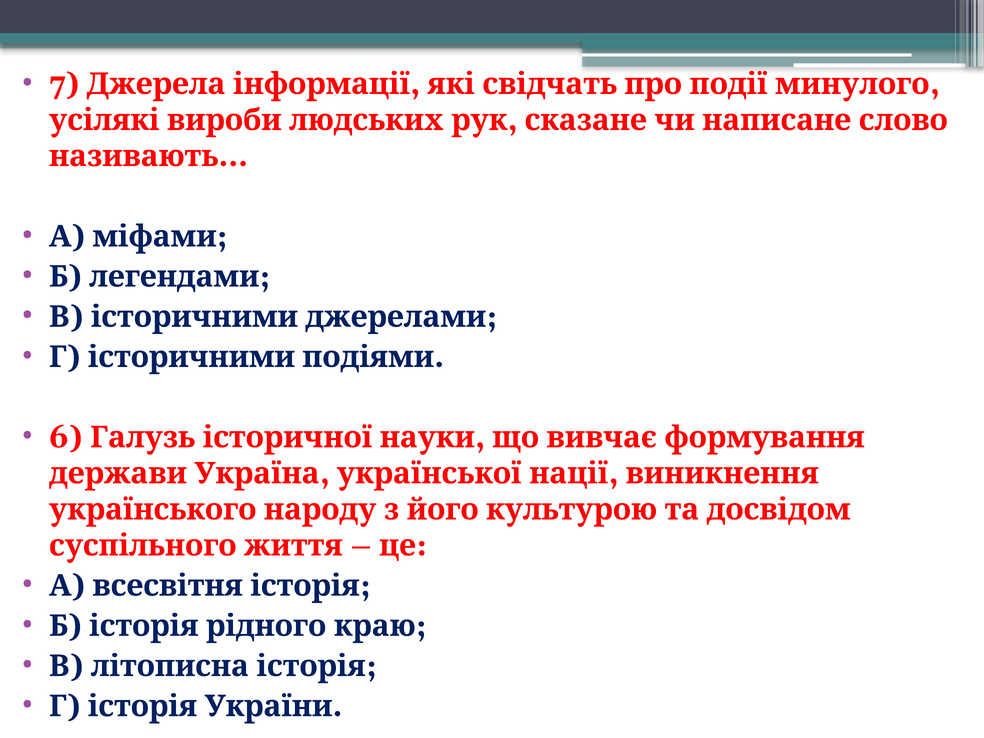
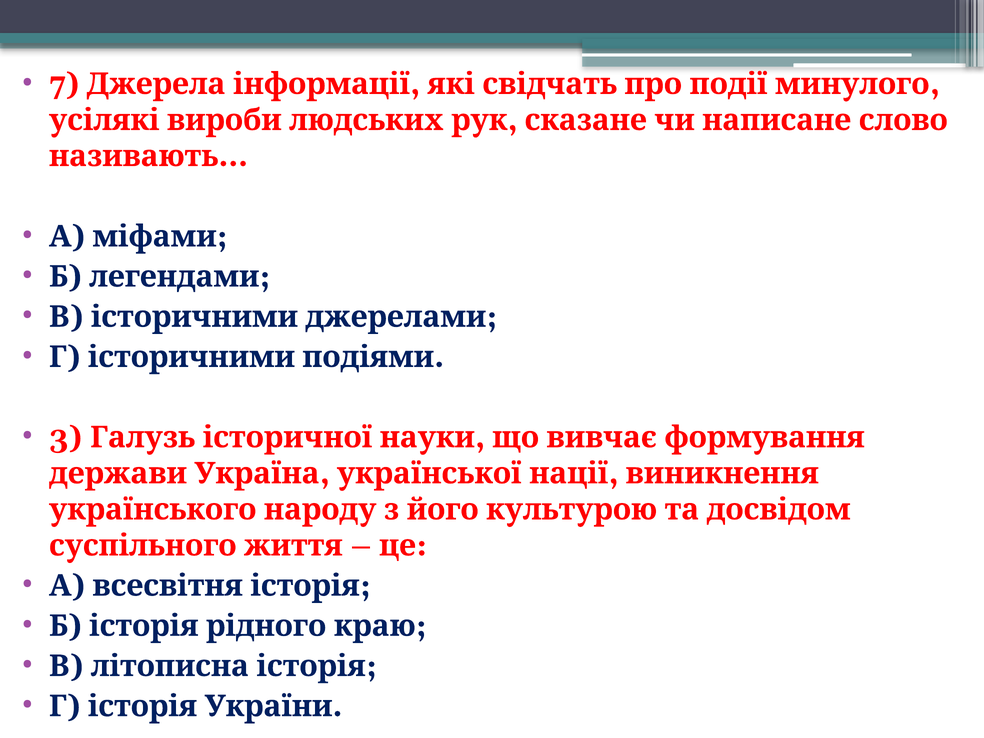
6: 6 -> 3 (66, 437)
